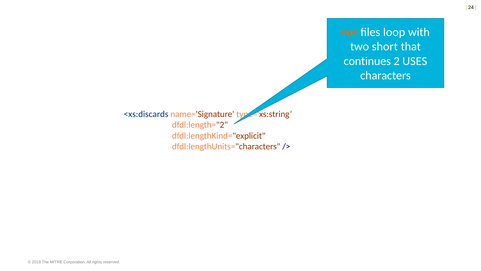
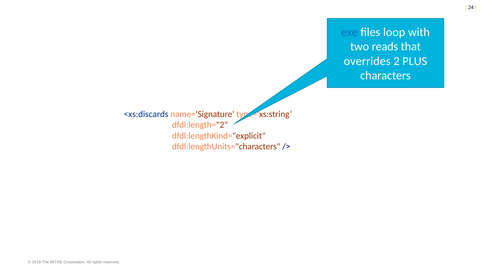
exe colour: orange -> blue (350, 32)
short: short -> reads (385, 47)
continues: continues -> overrides (367, 61)
USES: USES -> PLUS (415, 61)
